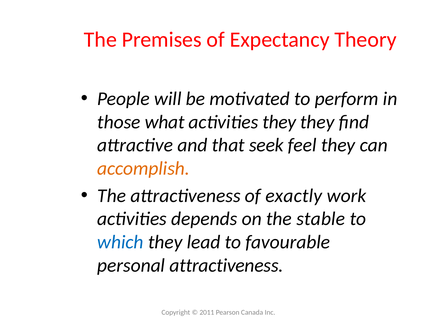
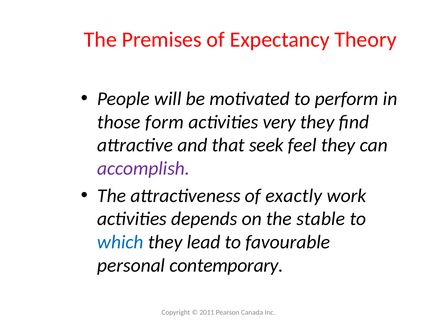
what: what -> form (164, 122)
activities they: they -> very (279, 122)
accomplish colour: orange -> purple (144, 169)
personal attractiveness: attractiveness -> contemporary (226, 266)
